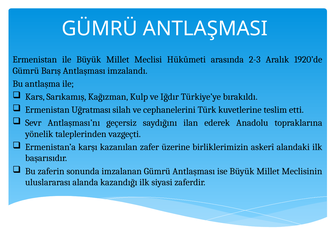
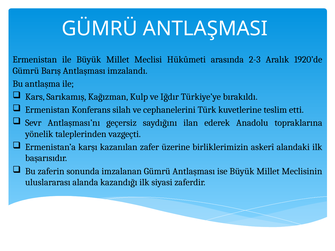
Uğratması: Uğratması -> Konferans (91, 110)
